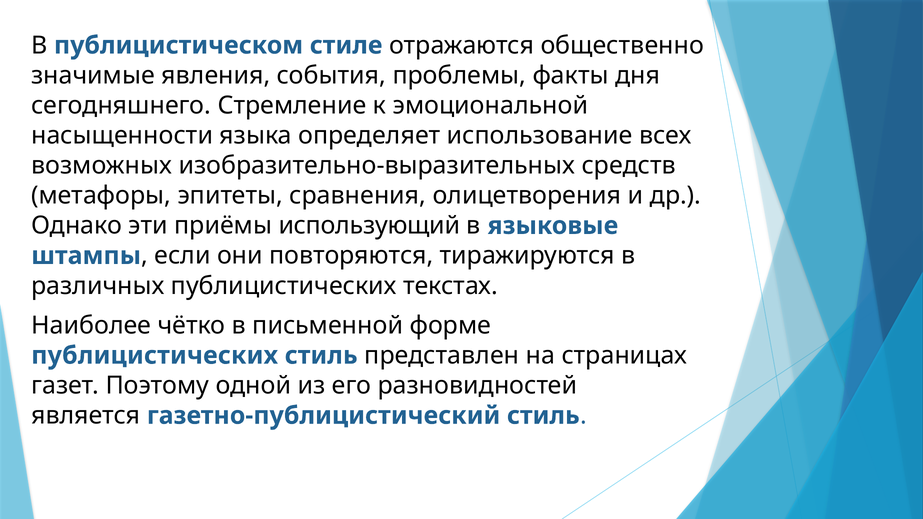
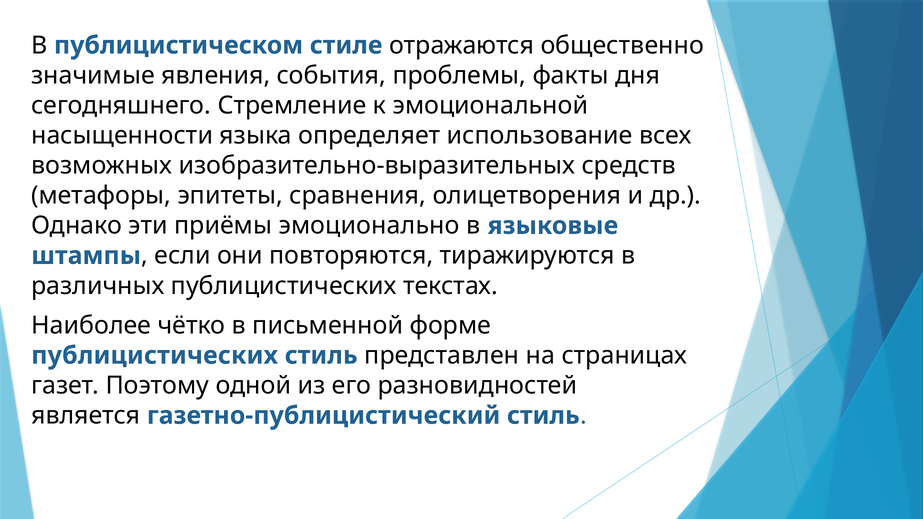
использующий: использующий -> эмоционально (369, 226)
